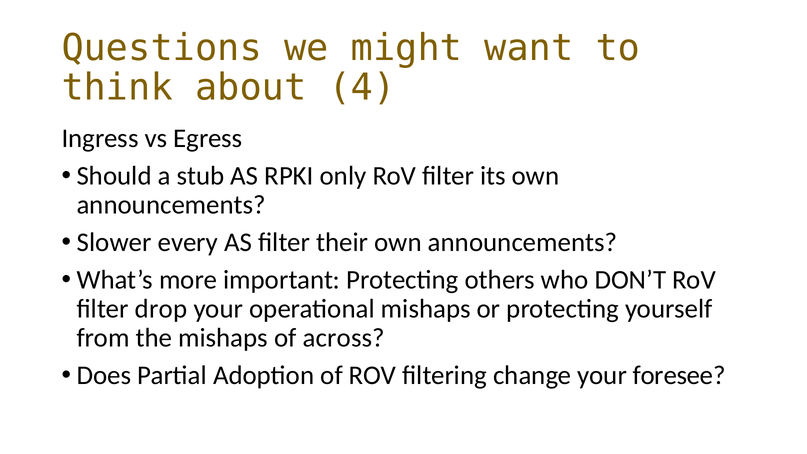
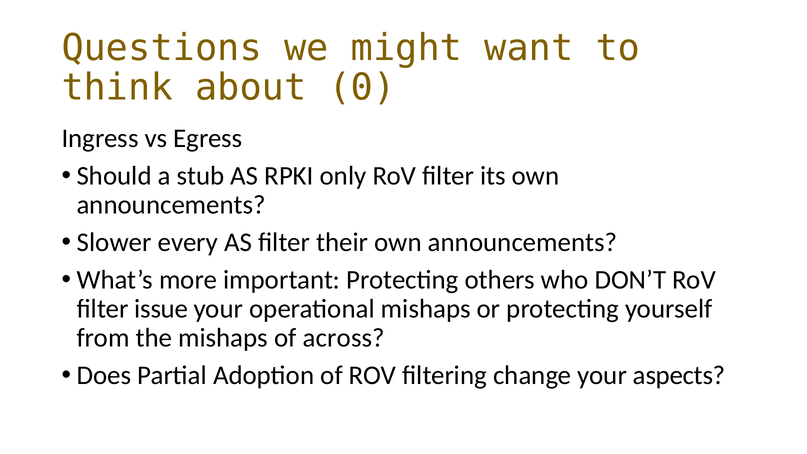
4: 4 -> 0 (362, 88)
drop: drop -> issue (161, 309)
foresee: foresee -> aspects (679, 375)
